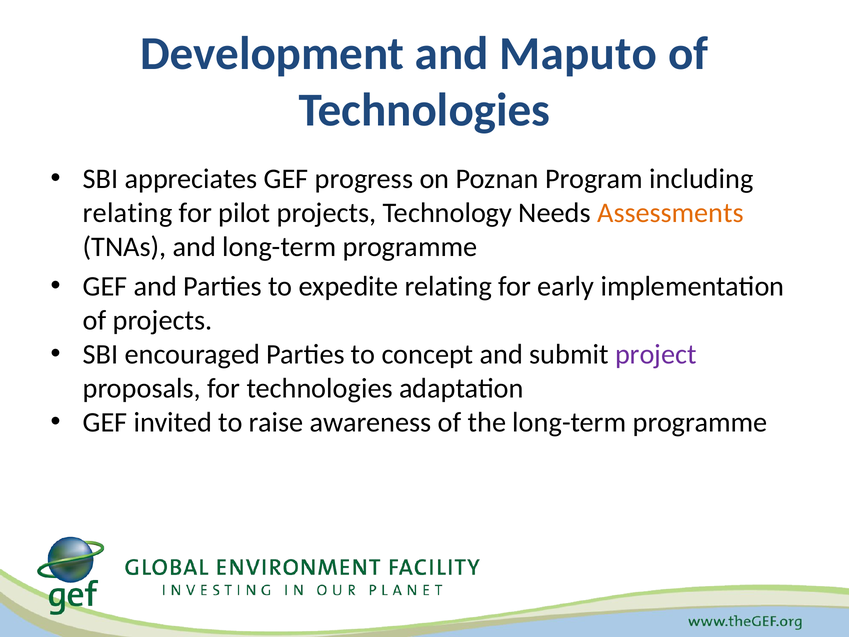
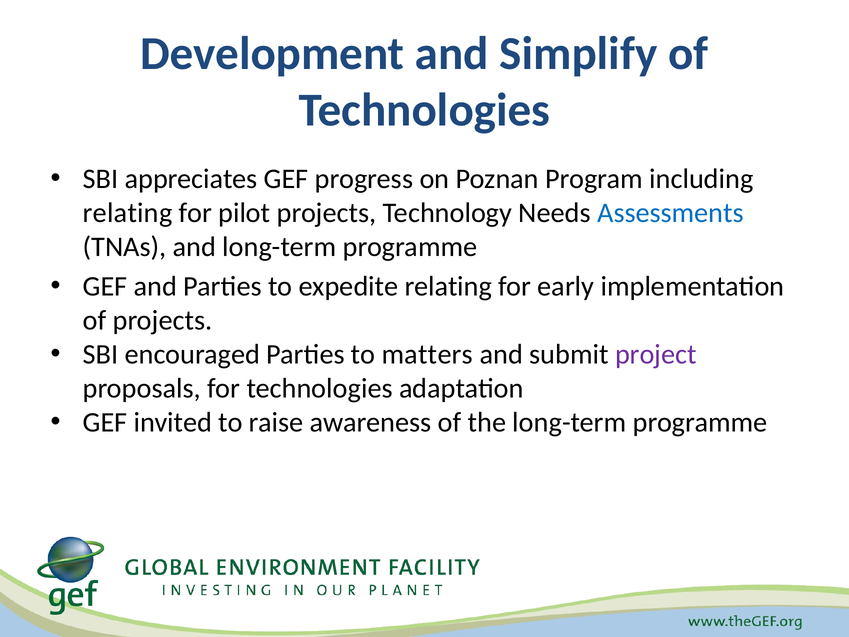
Maputo: Maputo -> Simplify (578, 54)
Assessments colour: orange -> blue (671, 213)
concept: concept -> matters (427, 354)
